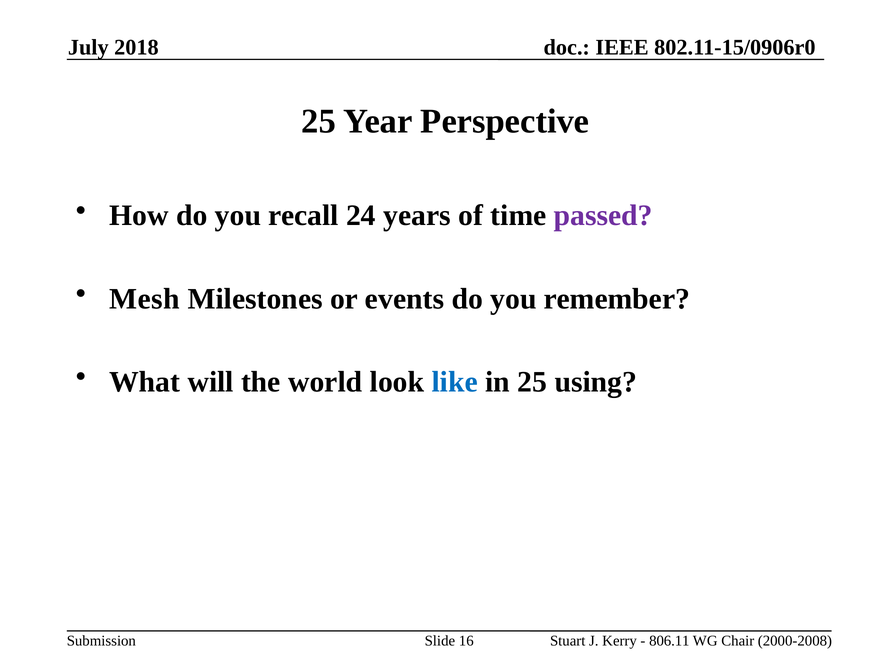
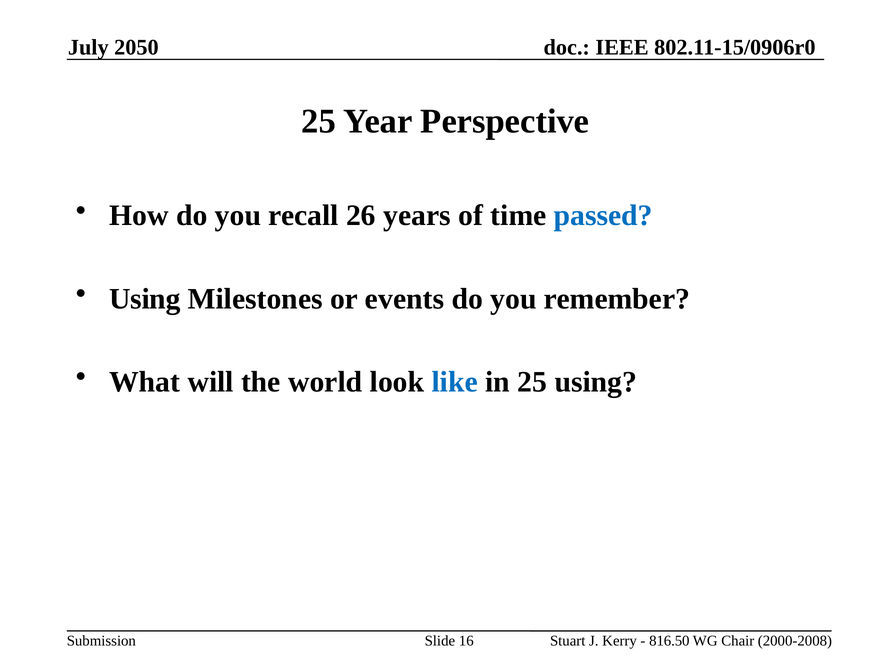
2018: 2018 -> 2050 (136, 48)
24: 24 -> 26 (361, 216)
passed colour: purple -> blue (603, 216)
Mesh: Mesh -> Using (145, 299)
806.11: 806.11 -> 816.50 (669, 641)
